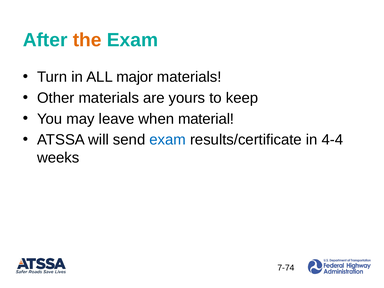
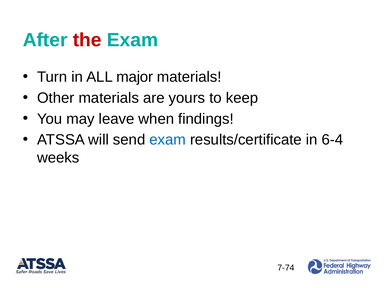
the colour: orange -> red (87, 40)
material: material -> findings (206, 119)
4-4: 4-4 -> 6-4 (332, 140)
